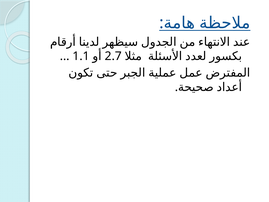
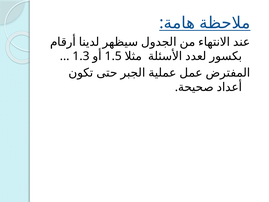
1.1: 1.1 -> 1.3 (81, 56)
2.7: 2.7 -> 1.5 (113, 56)
